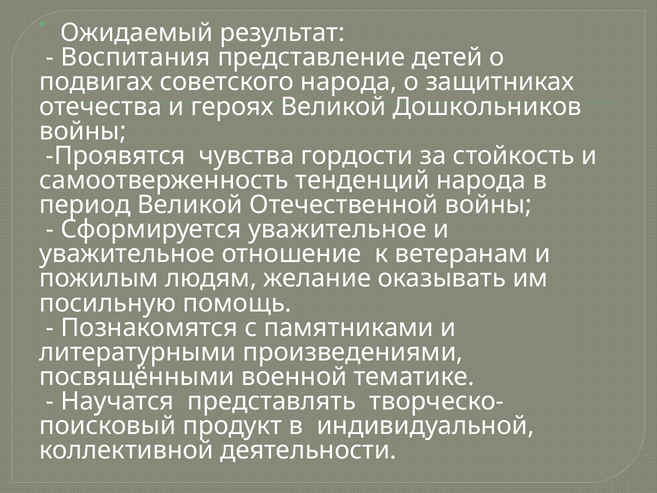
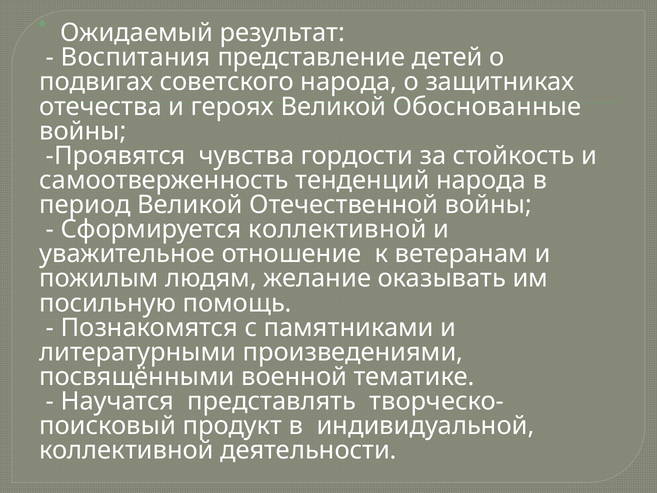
Дошкольников: Дошкольников -> Обоснованные (487, 107)
Сформируется уважительное: уважительное -> коллективной (337, 229)
